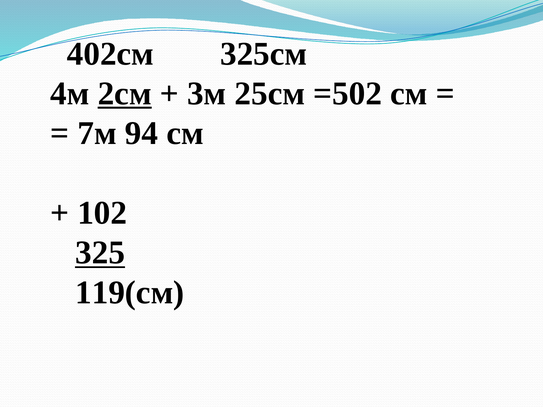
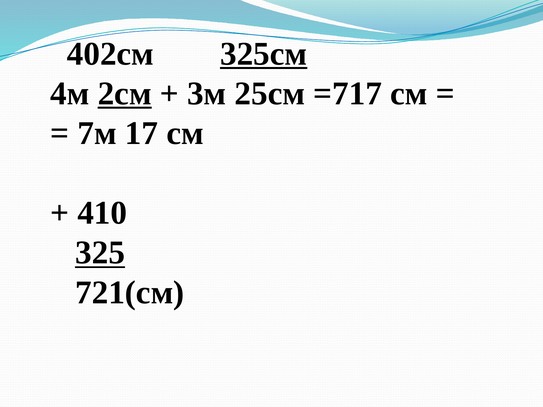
325см underline: none -> present (264, 54)
=502: =502 -> =717 (348, 94)
94: 94 -> 17 (141, 133)
102: 102 -> 410 (102, 213)
119(см: 119(см -> 721(см (130, 293)
